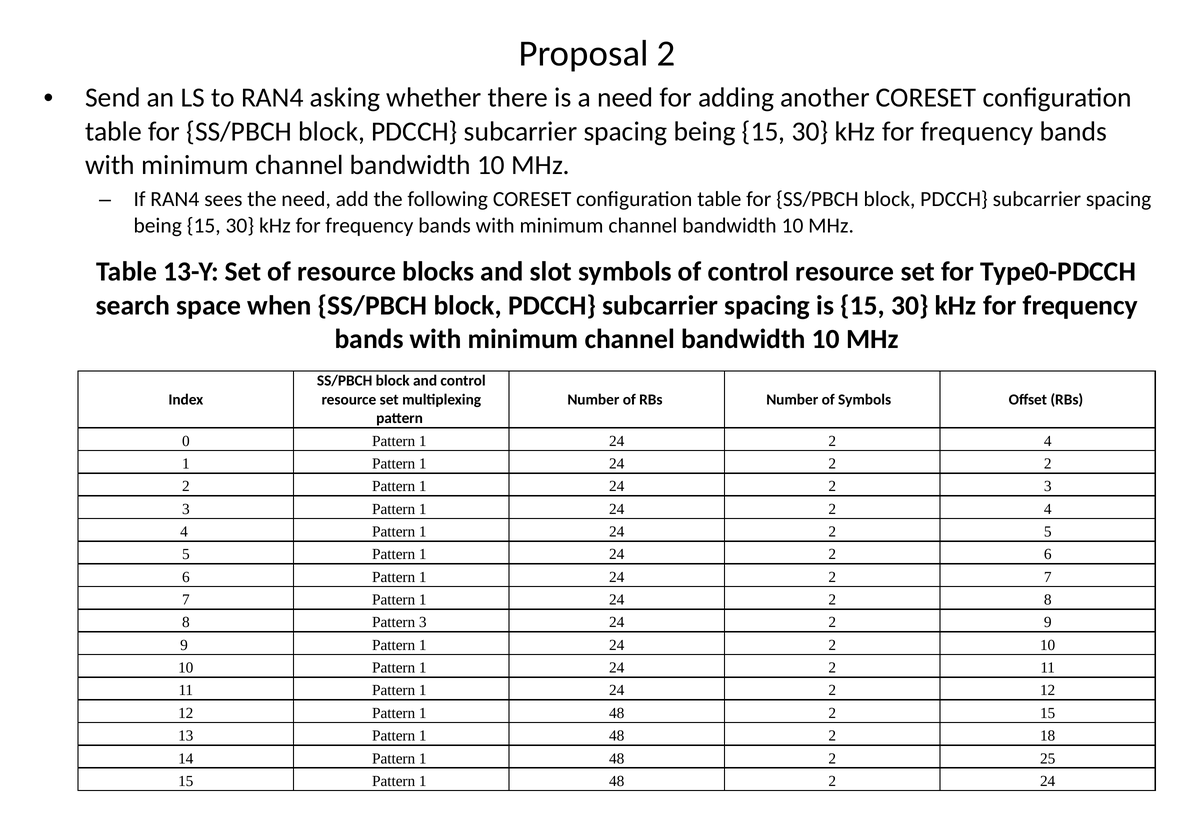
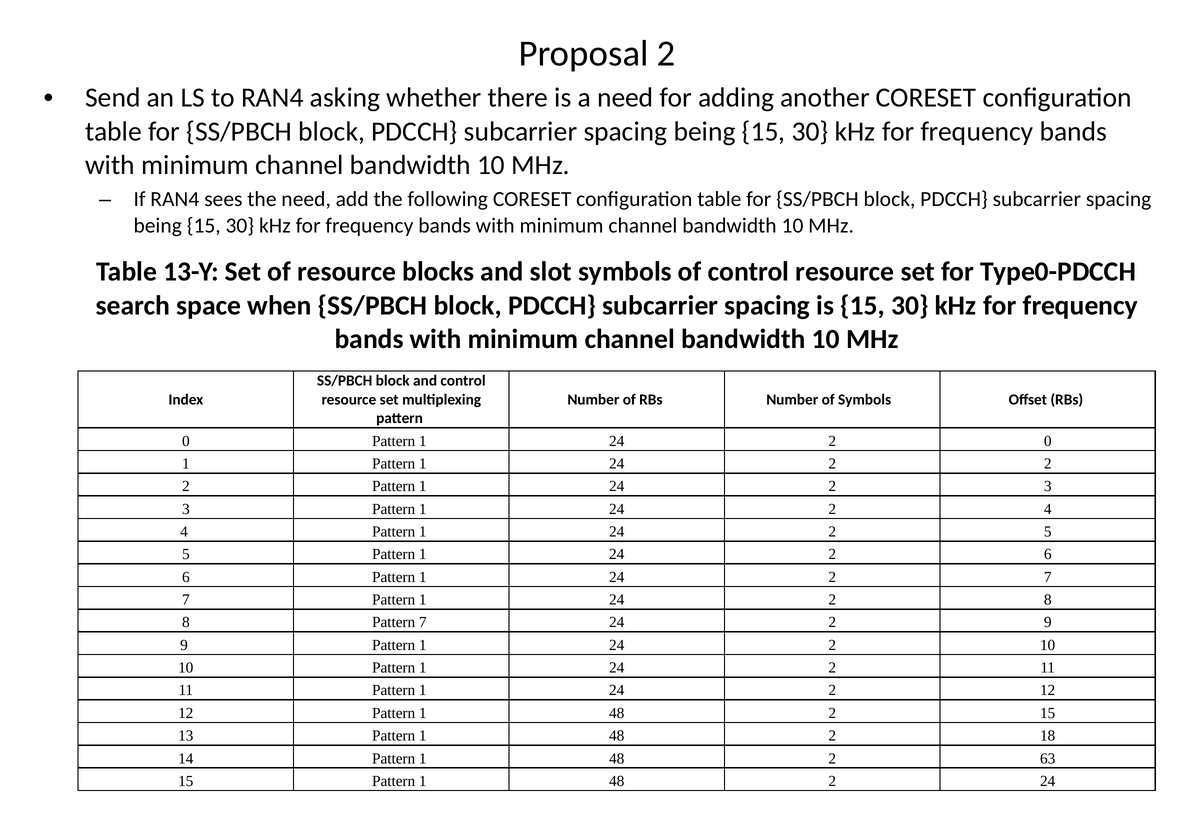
4: 4 -> 0 (1048, 441)
Pattern 3: 3 -> 7 (423, 622)
25: 25 -> 63 (1048, 758)
